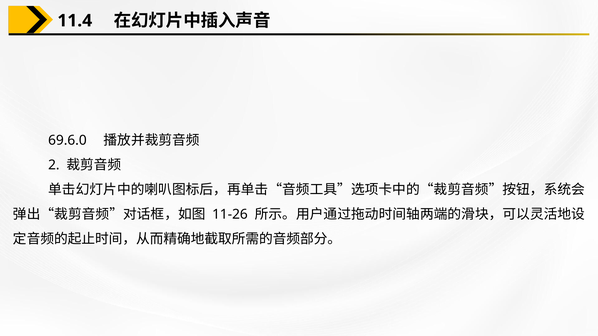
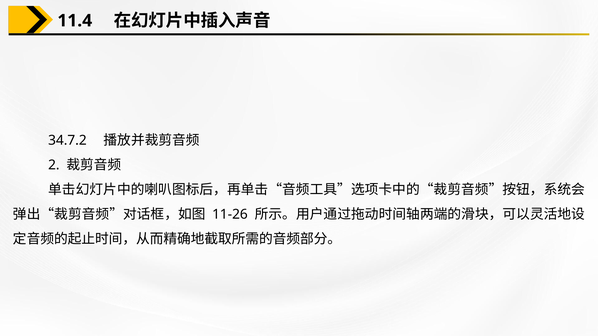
69.6.0: 69.6.0 -> 34.7.2 (67, 141)
